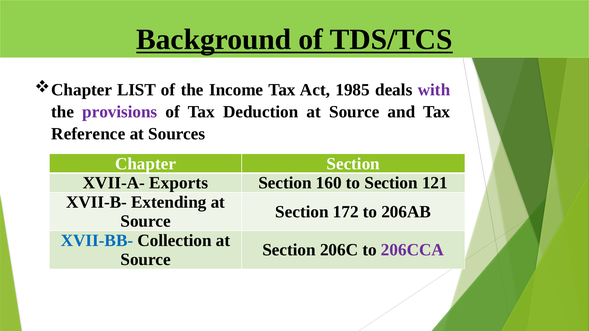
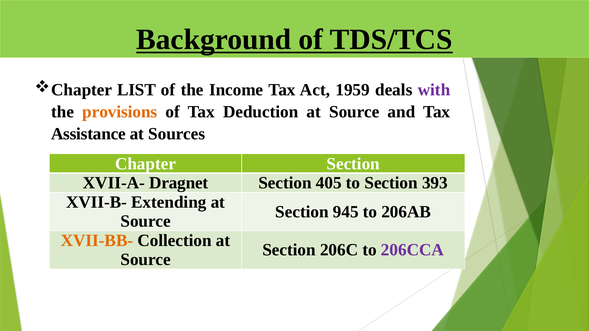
1985: 1985 -> 1959 (353, 90)
provisions colour: purple -> orange (120, 112)
Reference: Reference -> Assistance (88, 134)
Exports: Exports -> Dragnet (179, 183)
160: 160 -> 405 (329, 183)
121: 121 -> 393 (435, 183)
172: 172 -> 945 (346, 212)
XVII-BB- colour: blue -> orange (97, 241)
